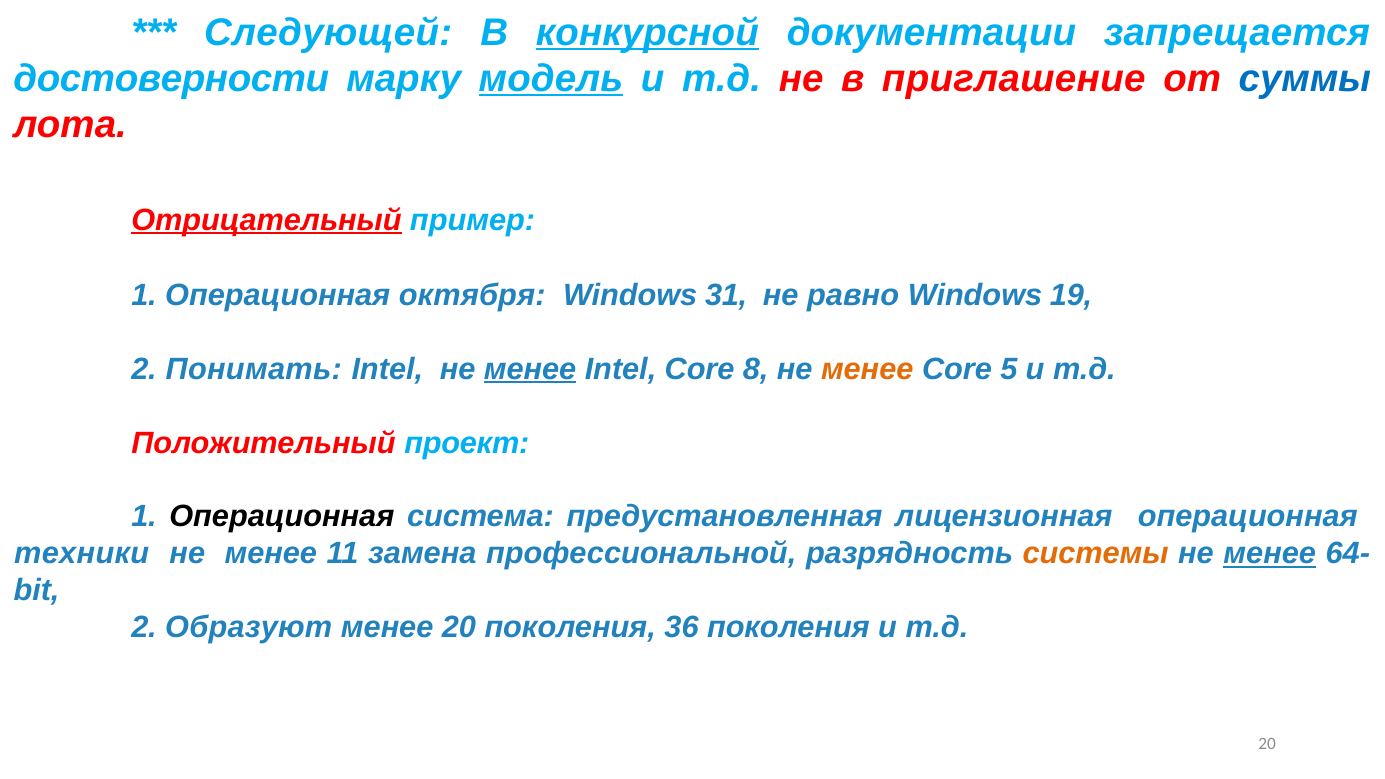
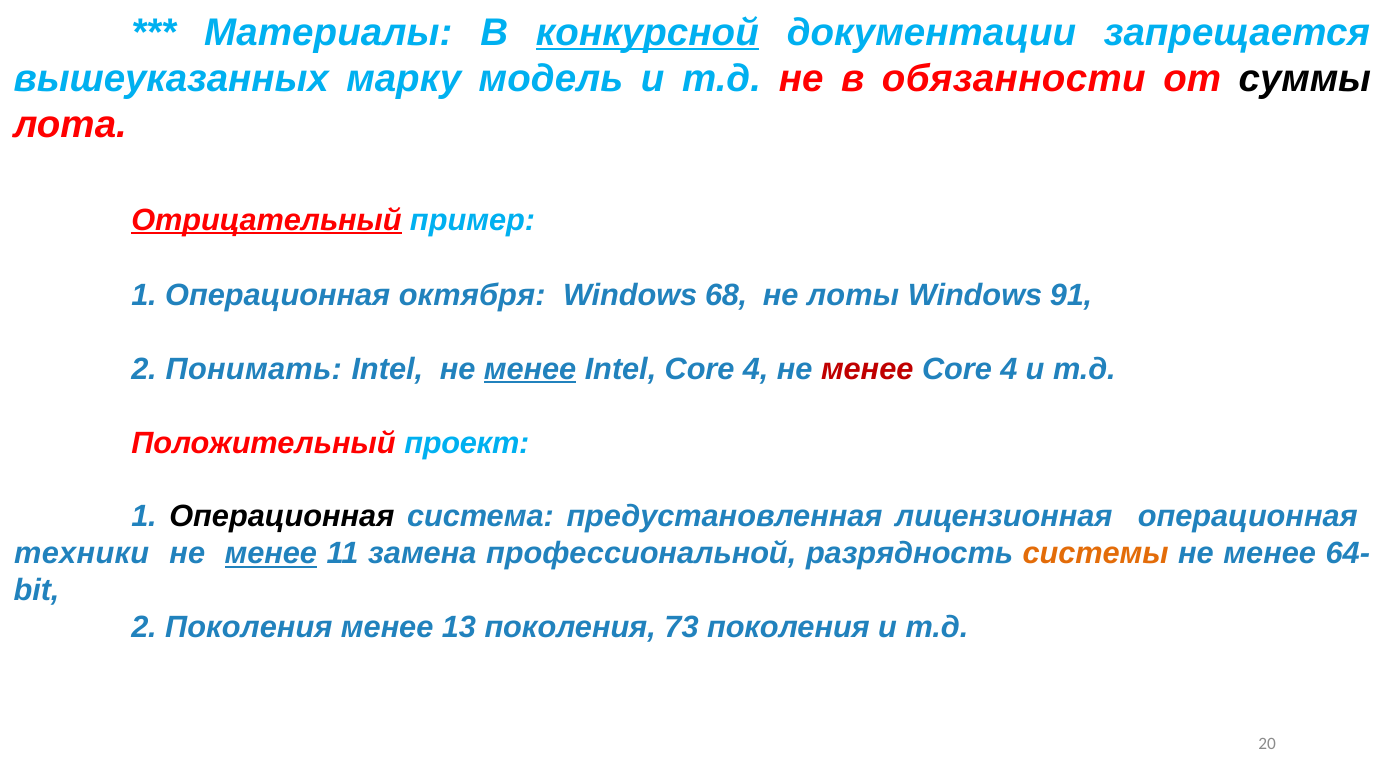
Следующей: Следующей -> Материалы (328, 33)
достоверности: достоверности -> вышеуказанных (171, 79)
модель underline: present -> none (551, 79)
приглашение: приглашение -> обязанности (1014, 79)
суммы colour: blue -> black (1305, 79)
31: 31 -> 68 (726, 295)
равно: равно -> лоты (853, 295)
19: 19 -> 91 (1071, 295)
Intel Core 8: 8 -> 4 (756, 369)
менее colour: orange -> red (867, 369)
5: 5 -> 4 (1009, 369)
менее underline: none -> present (271, 554)
менее underline: present -> none (1270, 554)
2 Образуют: Образуют -> Поколения (249, 627)
менее 20: 20 -> 13 (459, 627)
36: 36 -> 73 (682, 627)
